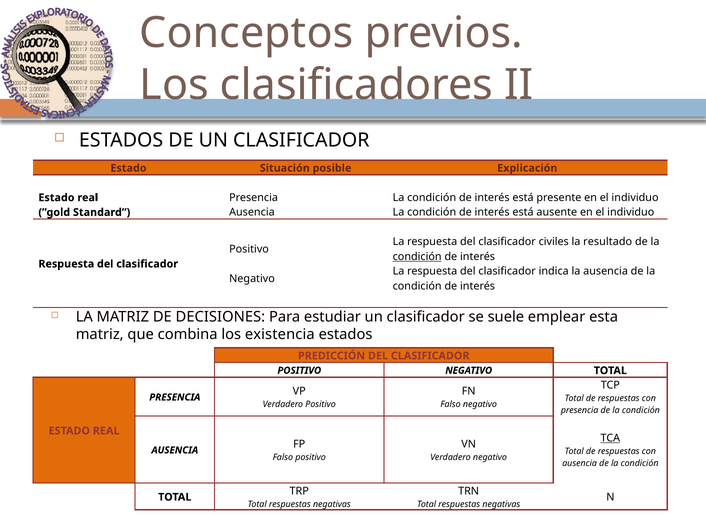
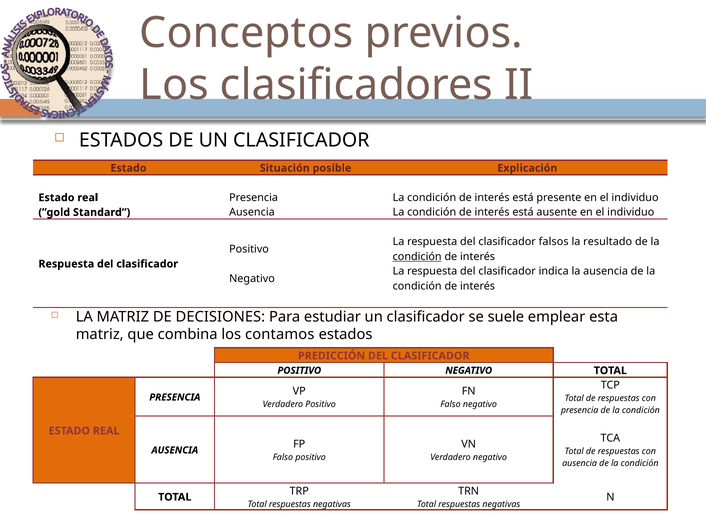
civiles: civiles -> falsos (554, 242)
existencia: existencia -> contamos (280, 334)
TCA underline: present -> none (610, 438)
